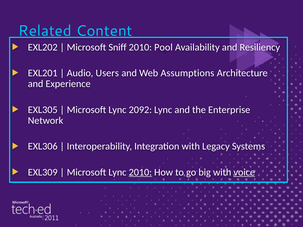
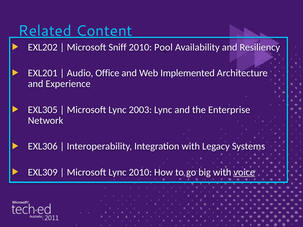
Users: Users -> Office (107, 73)
Assumptions: Assumptions -> Implemented (188, 73)
2092: 2092 -> 2003 (140, 110)
2010 underline: present -> none (140, 172)
